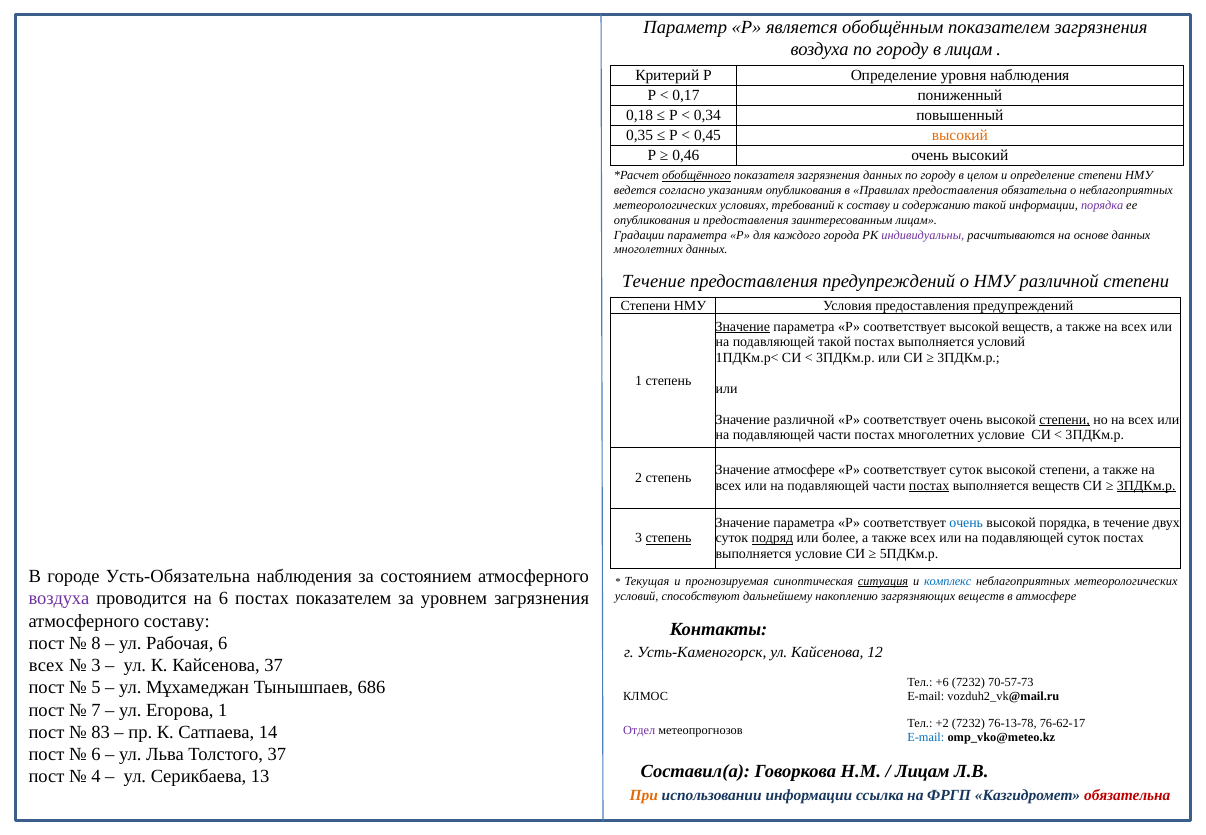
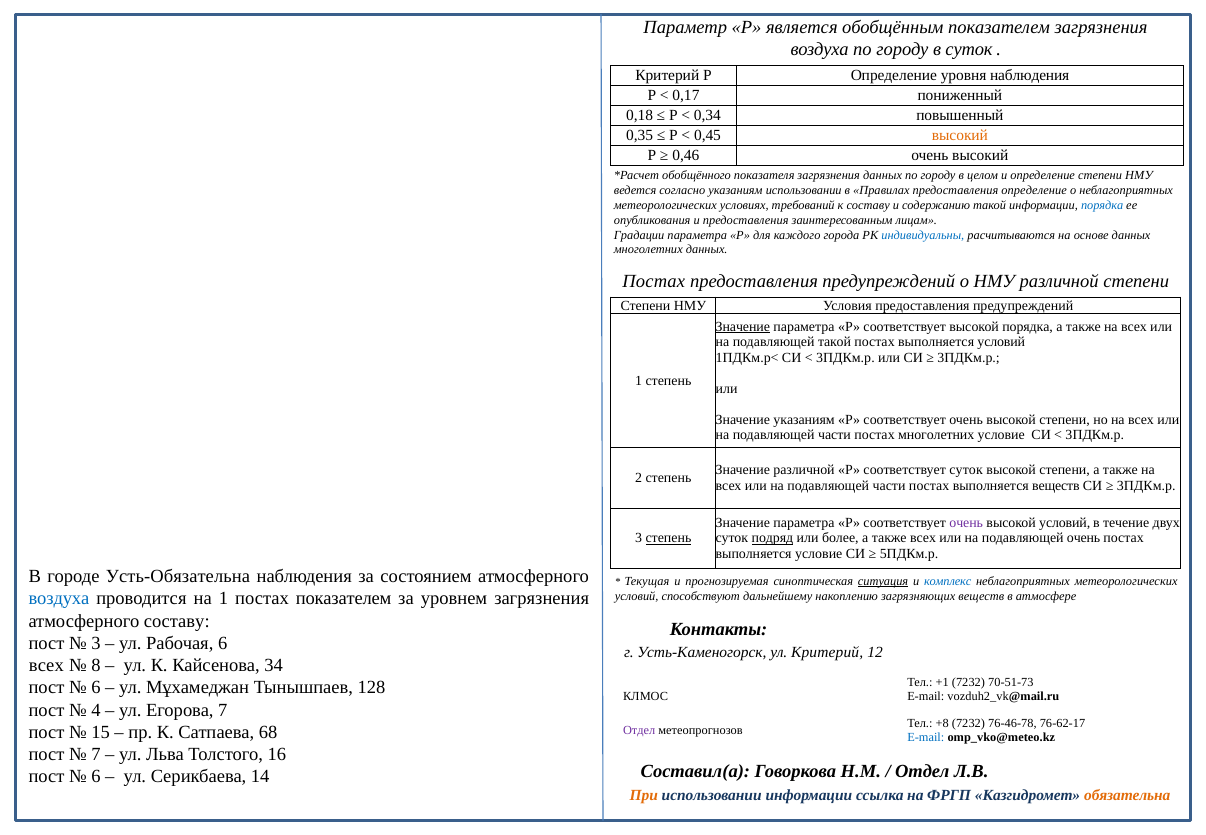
в лицам: лицам -> суток (969, 50)
обобщённого underline: present -> none (697, 176)
указаниям опубликования: опубликования -> использовании (804, 191)
предоставления обязательна: обязательна -> определение (1034, 191)
порядка colour: purple -> blue (1102, 205)
индивидуальны colour: purple -> blue (923, 235)
Течение: Течение -> Постах (654, 282)
высокой веществ: веществ -> порядка (1028, 327)
Значение различной: различной -> указаниям (804, 419)
степени underline: present -> none (1065, 419)
Значение атмосфере: атмосфере -> различной (804, 470)
постах underline: present -> none (929, 486)
3ПДКм.р underline: present -> none (1146, 486)
очень colour: blue -> purple (966, 523)
высокой порядка: порядка -> условий (1065, 523)
подавляющей суток: суток -> очень (1084, 538)
воздуха colour: purple -> blue (59, 599)
на 6: 6 -> 1 (223, 599)
8: 8 -> 3 (96, 643)
ул Кайсенова: Кайсенова -> Критерий (827, 652)
3: 3 -> 8 (96, 665)
Кайсенова 37: 37 -> 34 (274, 665)
+6: +6 -> +1 (942, 683)
70-57-73: 70-57-73 -> 70-51-73 (1011, 683)
5: 5 -> 6 (96, 688)
686: 686 -> 128 (371, 688)
7: 7 -> 4 (96, 710)
Егорова 1: 1 -> 7 (223, 710)
+2: +2 -> +8 (942, 723)
76-13-78: 76-13-78 -> 76-46-78 (1012, 723)
83: 83 -> 15 (101, 732)
14: 14 -> 68 (268, 732)
6: 6 -> 7 (96, 754)
Толстого 37: 37 -> 16 (277, 754)
Лицам: Лицам -> Отдел (922, 771)
4: 4 -> 6 (96, 777)
13: 13 -> 14 (260, 777)
обязательна colour: red -> orange (1127, 795)
